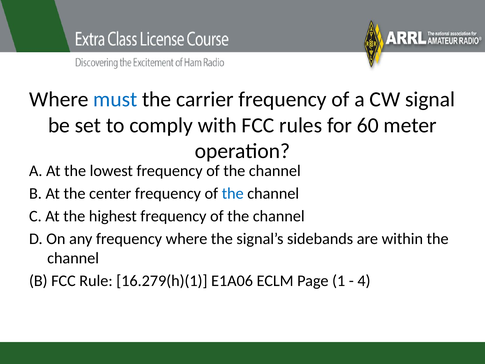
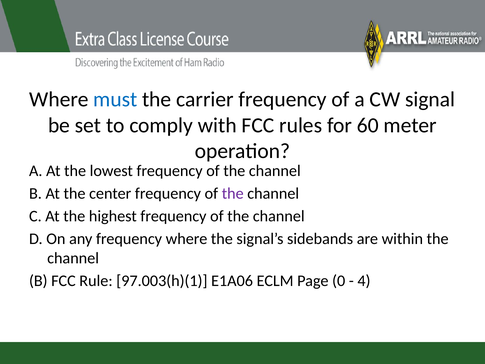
the colour: blue -> purple (233, 193)
16.279(h)(1: 16.279(h)(1 -> 97.003(h)(1 (162, 281)
1: 1 -> 0 (339, 281)
